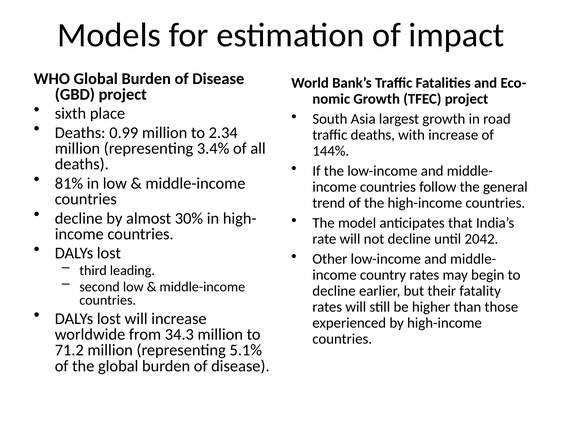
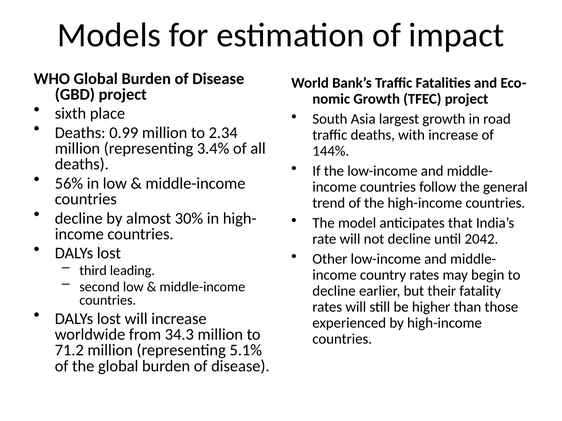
81%: 81% -> 56% (69, 184)
